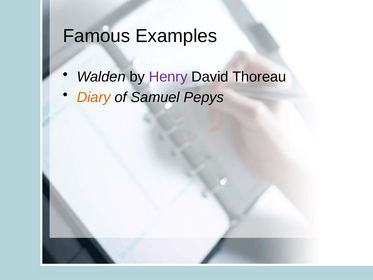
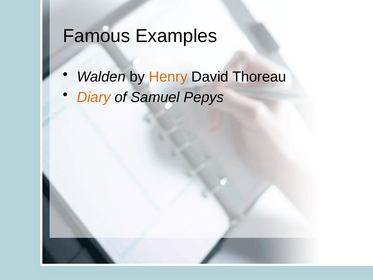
Henry colour: purple -> orange (168, 77)
